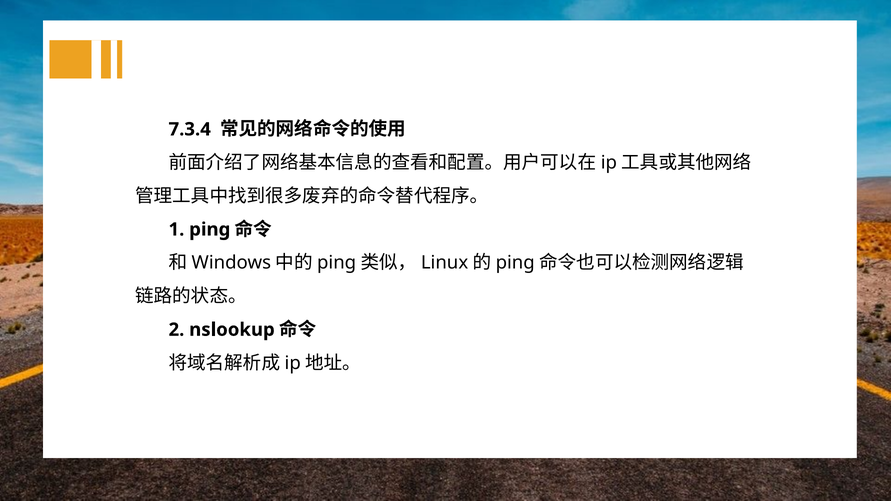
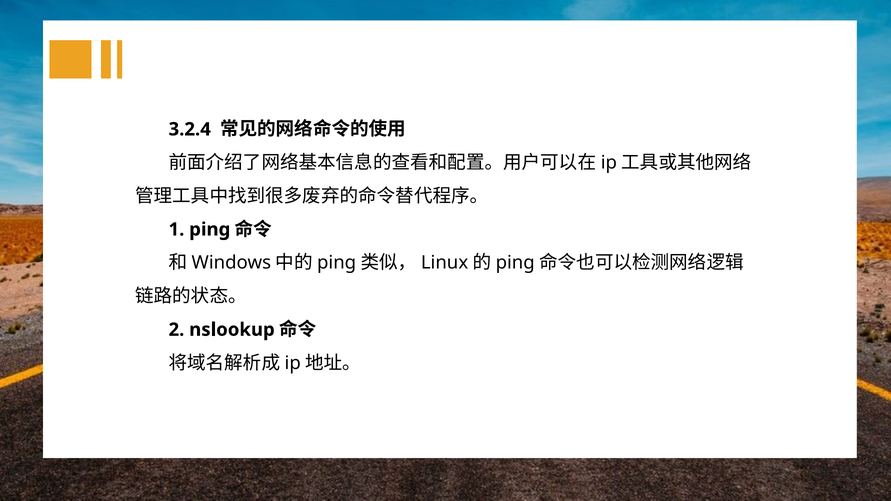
7.3.4: 7.3.4 -> 3.2.4 (190, 129)
